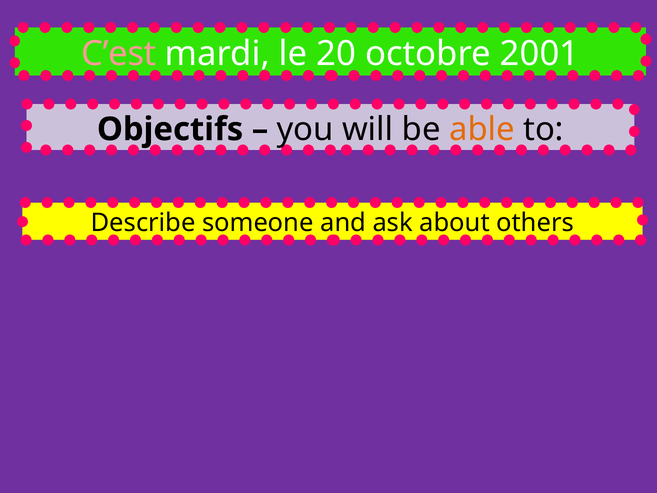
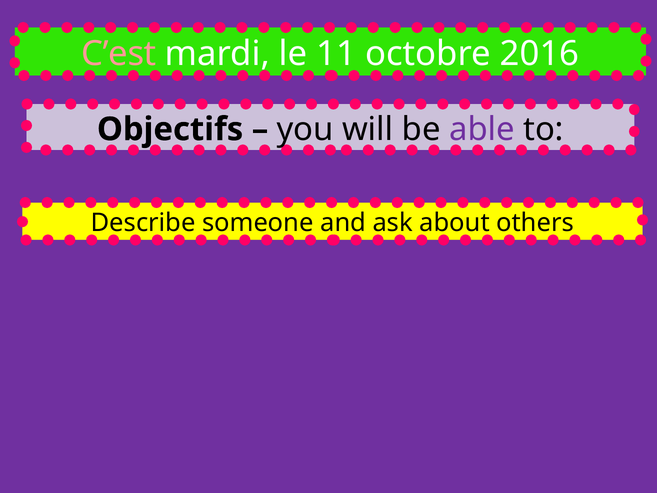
20: 20 -> 11 (336, 54)
2001: 2001 -> 2016 (540, 54)
able colour: orange -> purple (482, 129)
